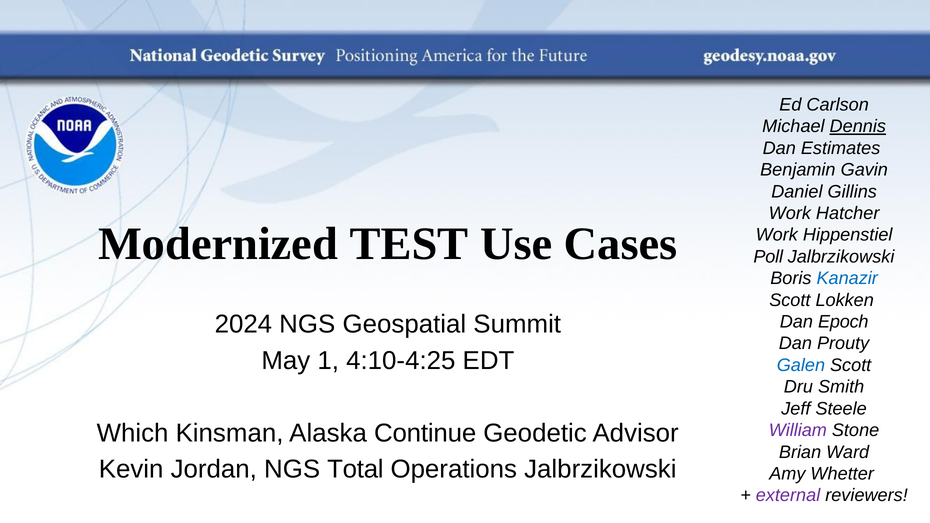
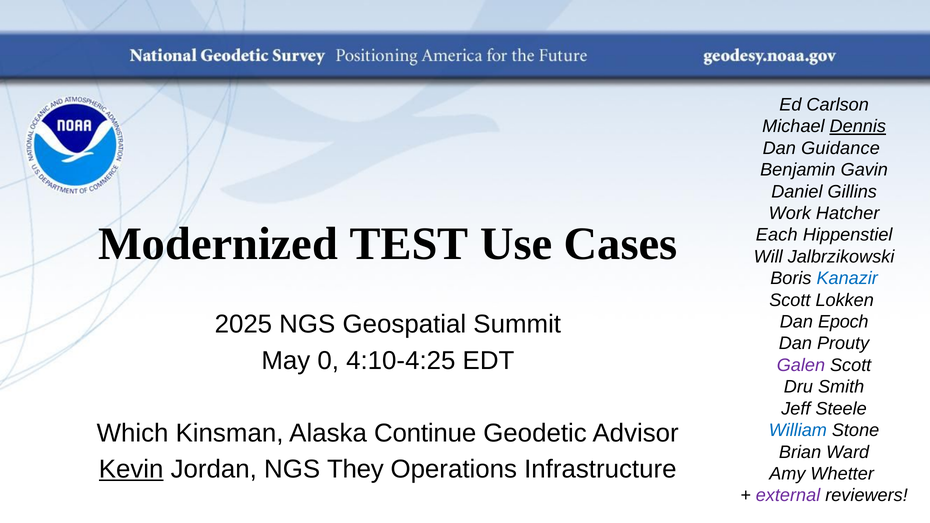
Estimates: Estimates -> Guidance (841, 148)
Work: Work -> Each (777, 235)
Poll: Poll -> Will (768, 257)
2024: 2024 -> 2025 (243, 325)
1: 1 -> 0 (328, 361)
Galen colour: blue -> purple (801, 365)
William colour: purple -> blue (798, 430)
Kevin underline: none -> present (131, 469)
Total: Total -> They (355, 469)
Operations Jalbrzikowski: Jalbrzikowski -> Infrastructure (600, 469)
